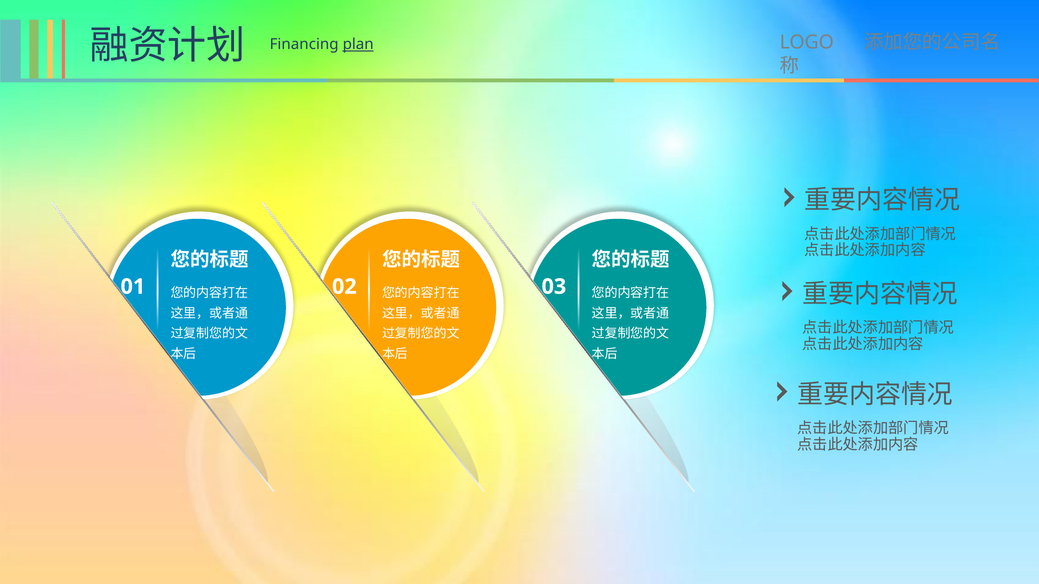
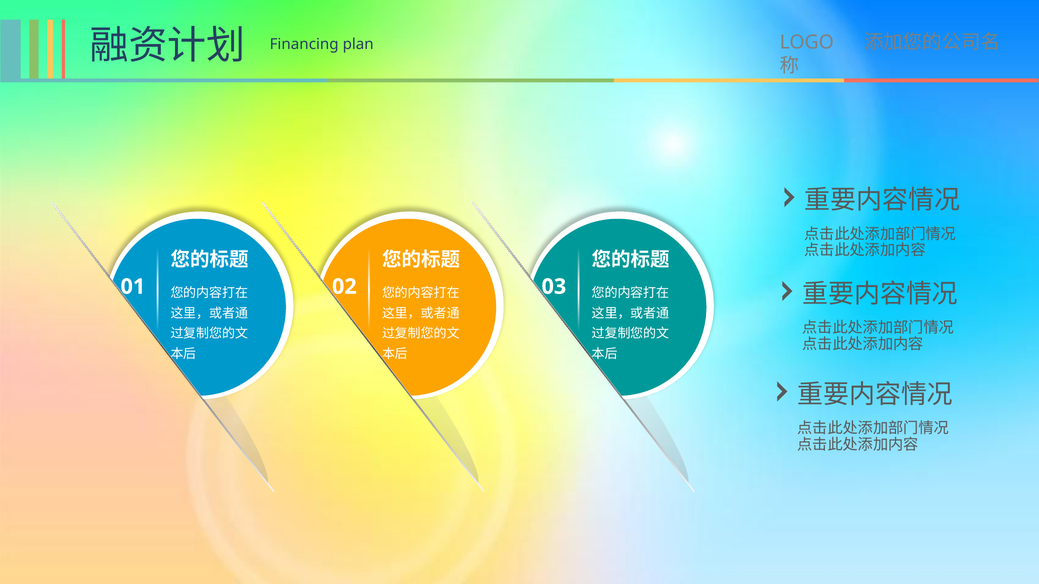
plan underline: present -> none (358, 44)
